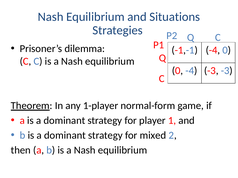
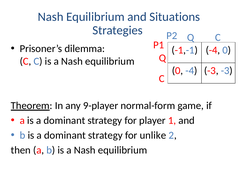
1-player: 1-player -> 9-player (101, 106)
mixed: mixed -> unlike (153, 136)
